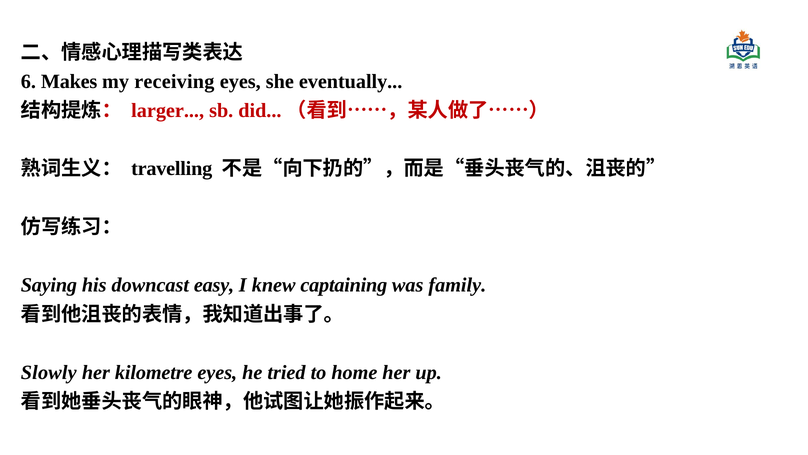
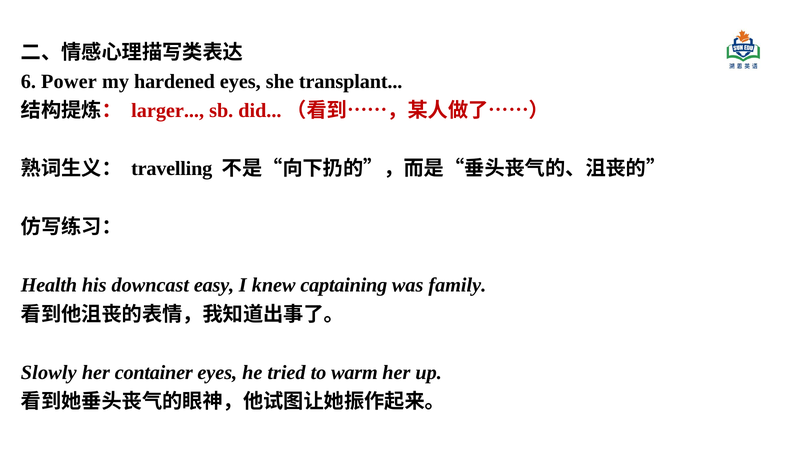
Makes: Makes -> Power (69, 81)
receiving: receiving -> hardened (175, 81)
eventually: eventually -> transplant (351, 81)
Saying: Saying -> Health (49, 285)
kilometre: kilometre -> container (154, 372)
home: home -> warm (354, 372)
